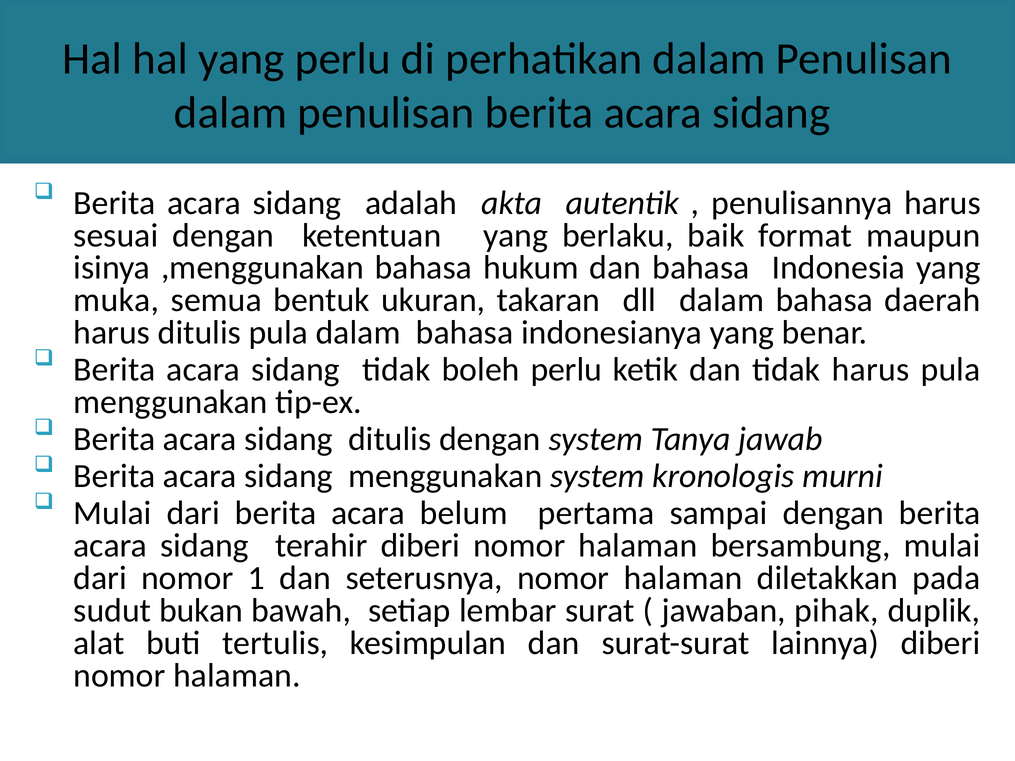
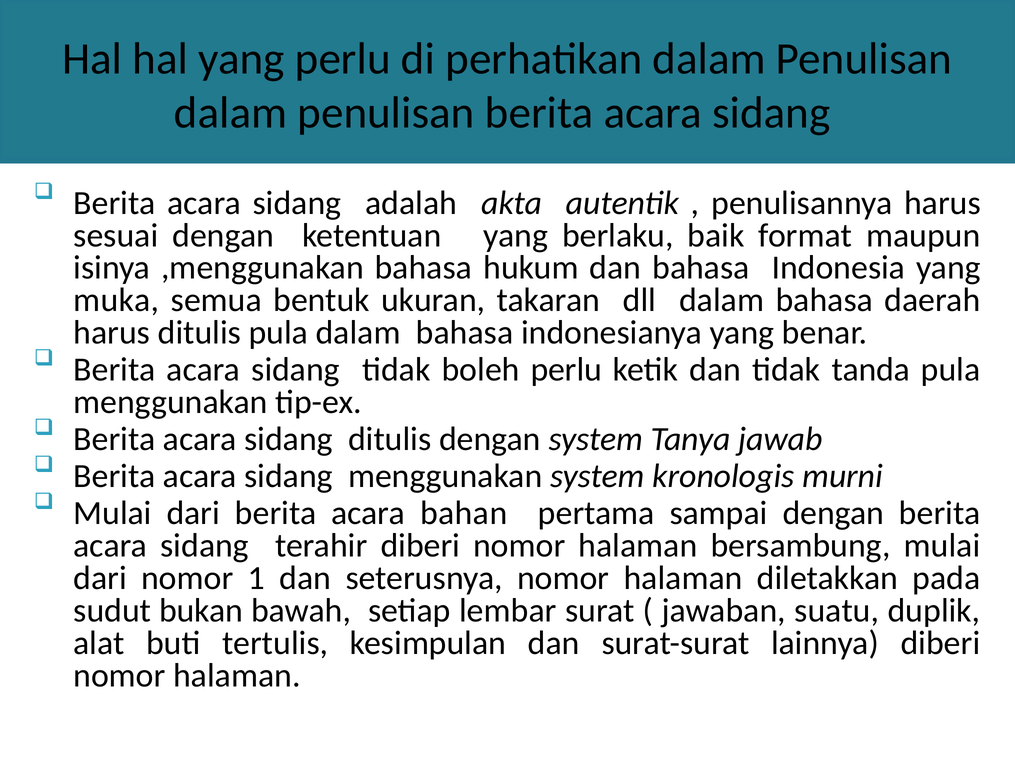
tidak harus: harus -> tanda (871, 370)
belum: belum -> bahan (464, 513)
pihak: pihak -> suatu (837, 611)
